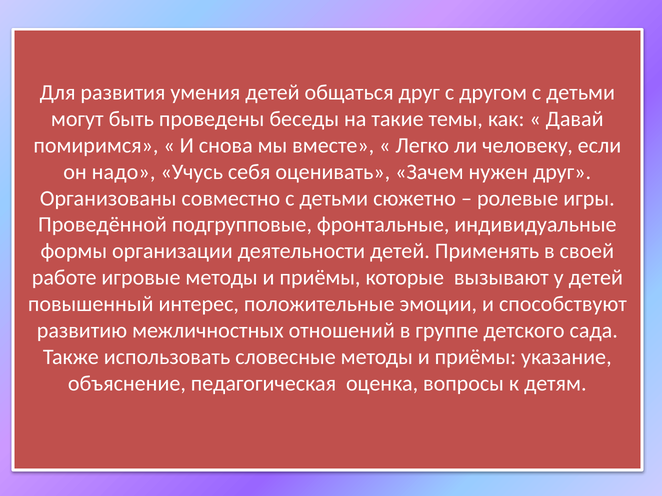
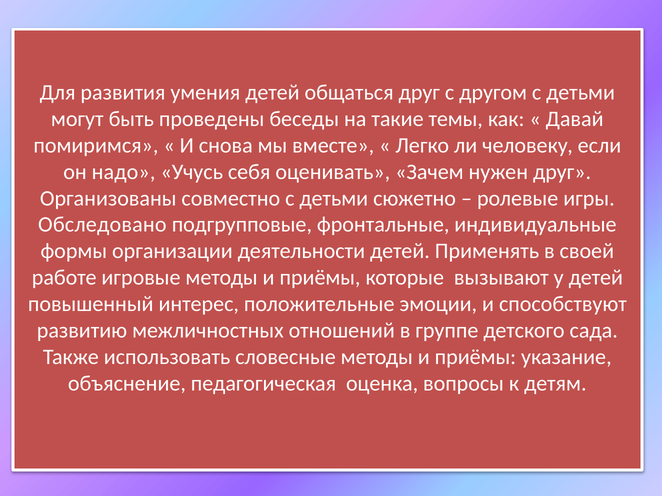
Проведённой: Проведённой -> Обследовано (102, 225)
